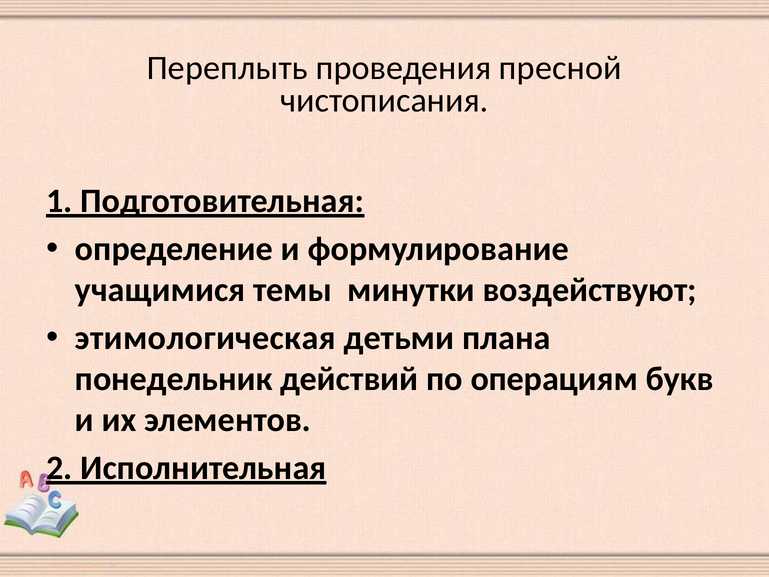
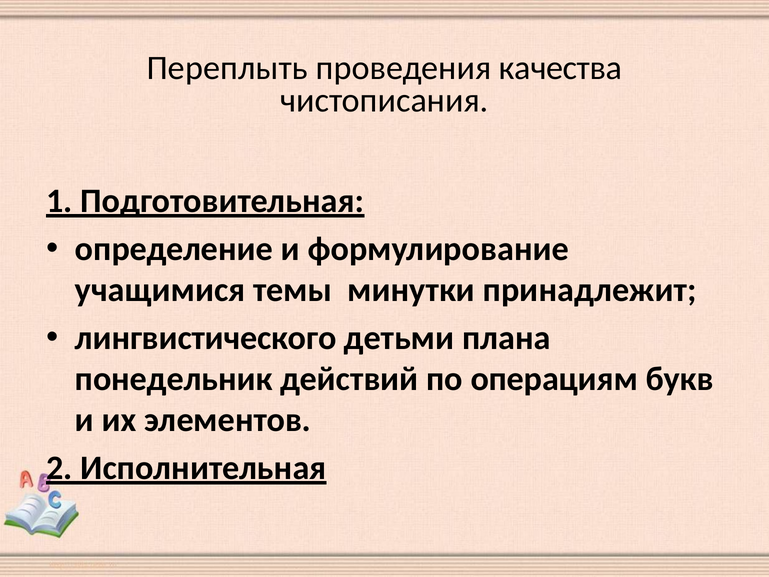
пресной: пресной -> качества (561, 68)
воздействуют: воздействуют -> принадлежит (590, 290)
этимологическая: этимологическая -> лингвистического (206, 338)
